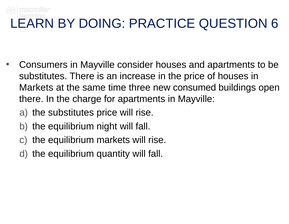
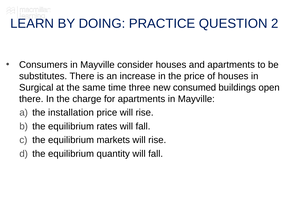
6: 6 -> 2 (275, 24)
Markets: Markets -> Surgical (36, 87)
the substitutes: substitutes -> installation (71, 112)
night: night -> rates (107, 126)
